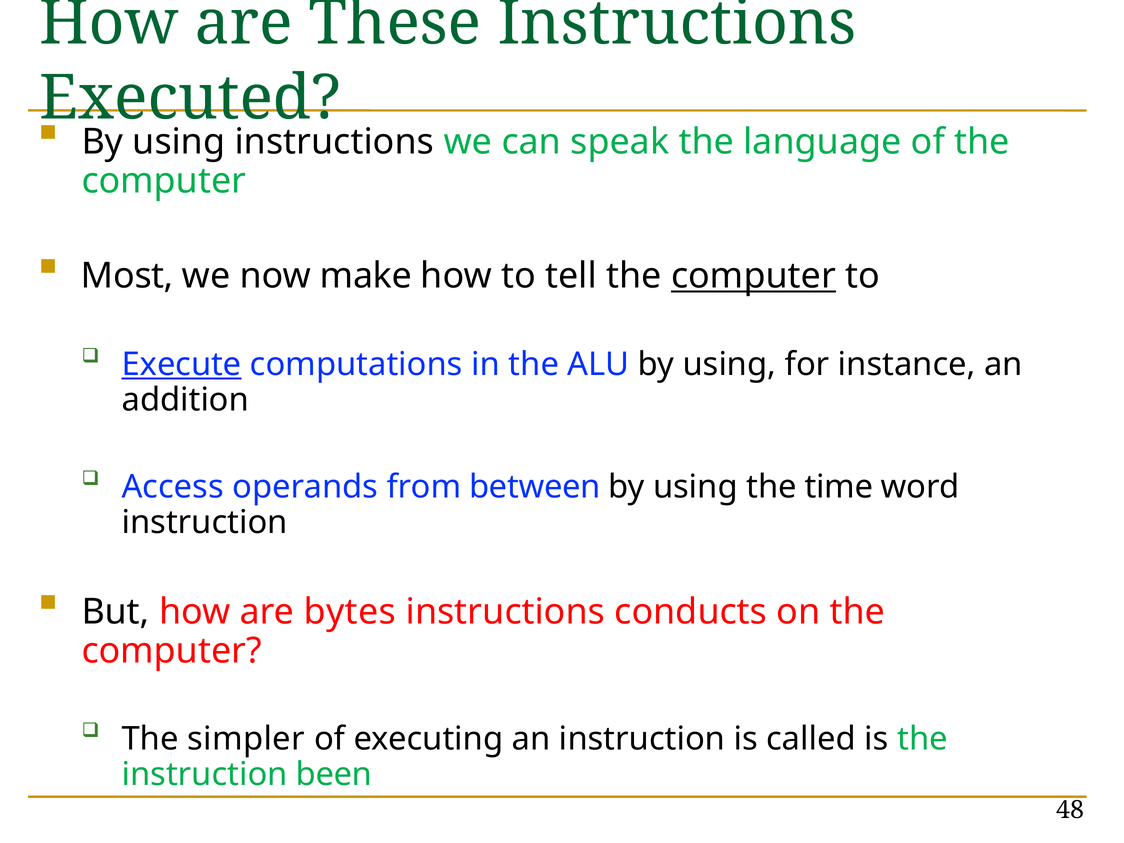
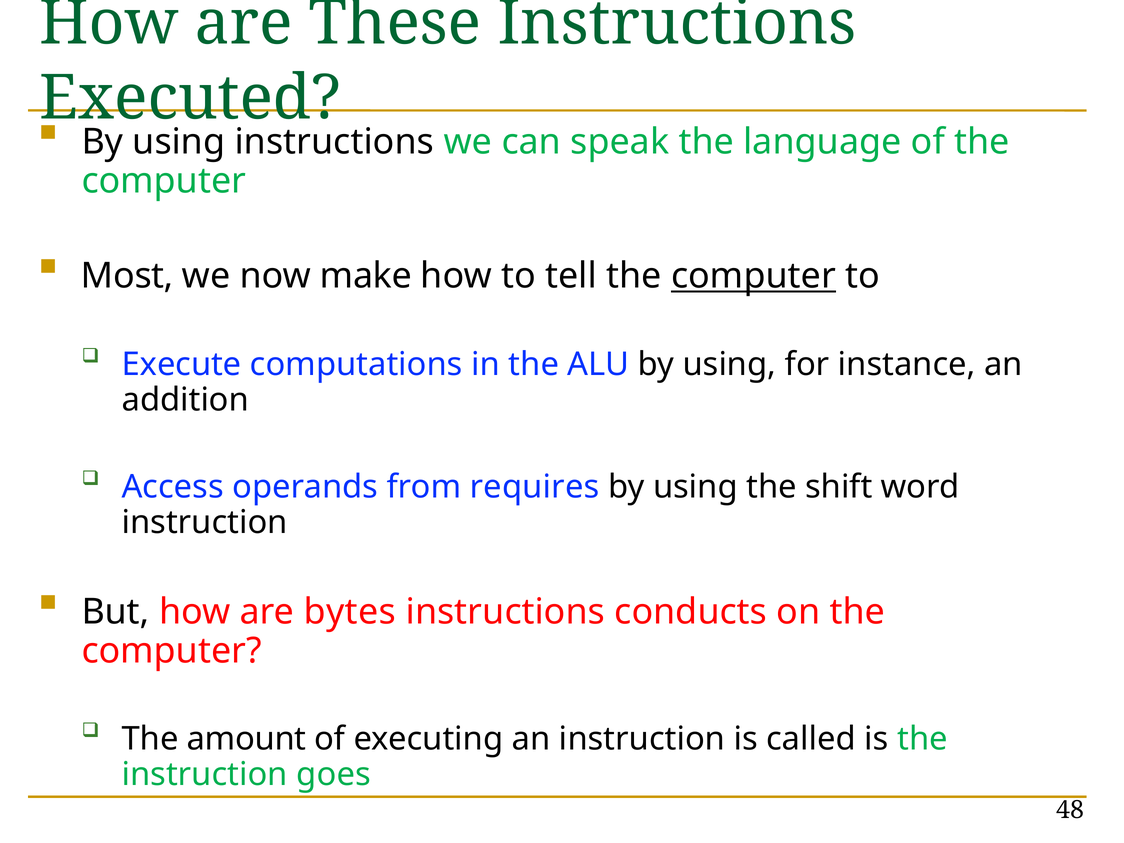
Execute underline: present -> none (182, 364)
between: between -> requires (535, 487)
time: time -> shift (839, 487)
simpler: simpler -> amount (246, 739)
been: been -> goes (334, 774)
